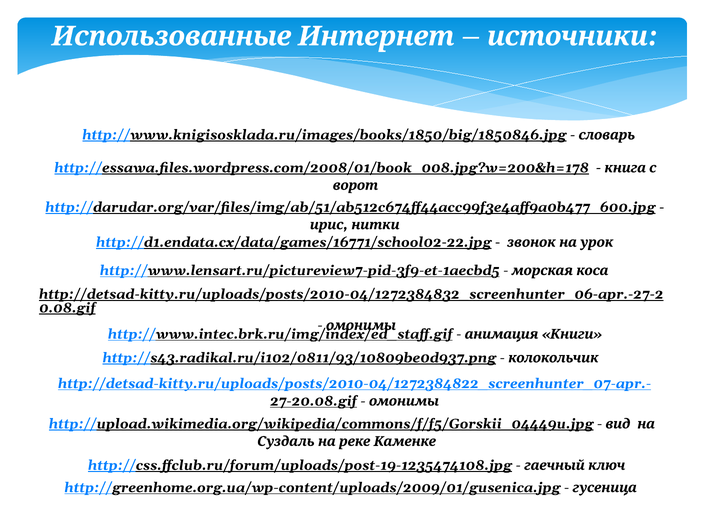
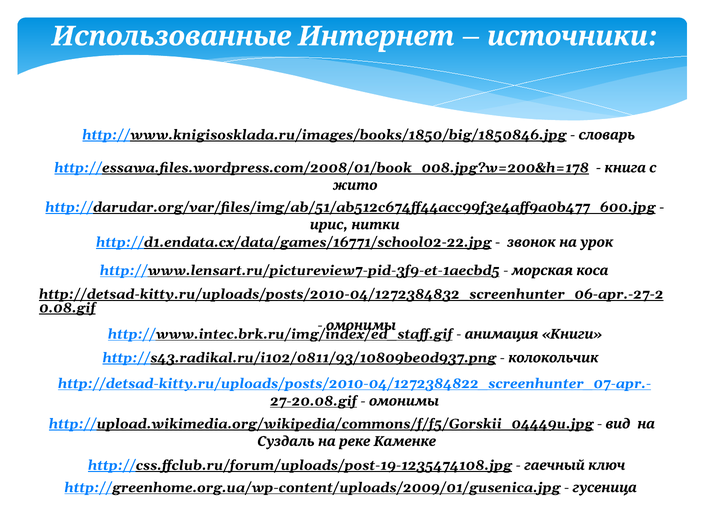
ворот: ворот -> жито (355, 185)
